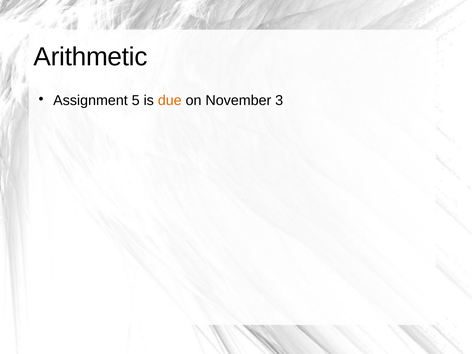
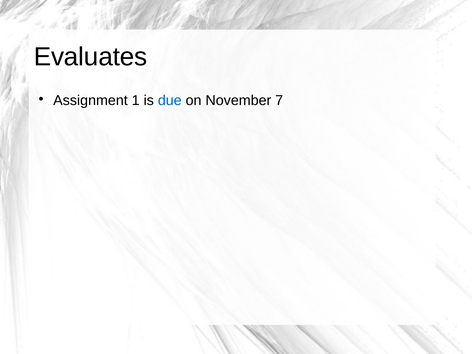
Arithmetic: Arithmetic -> Evaluates (91, 57)
5: 5 -> 1 (136, 100)
due colour: orange -> blue (170, 100)
3: 3 -> 7 (279, 100)
